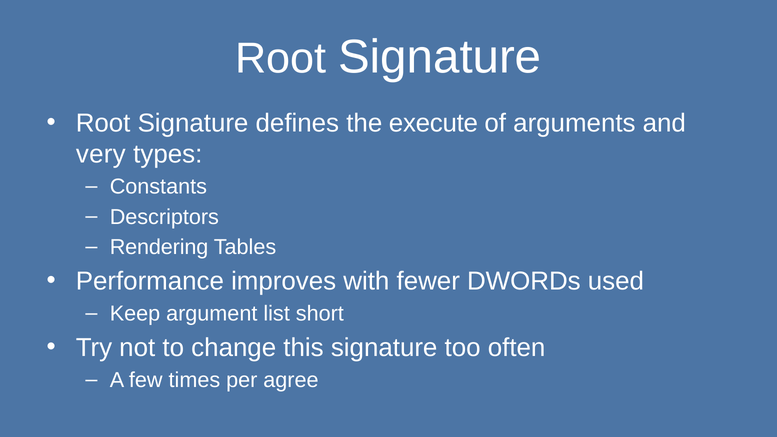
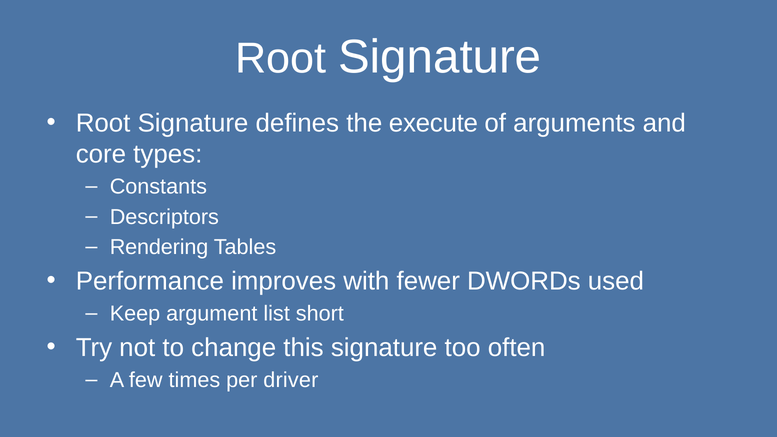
very: very -> core (101, 154)
agree: agree -> driver (291, 380)
